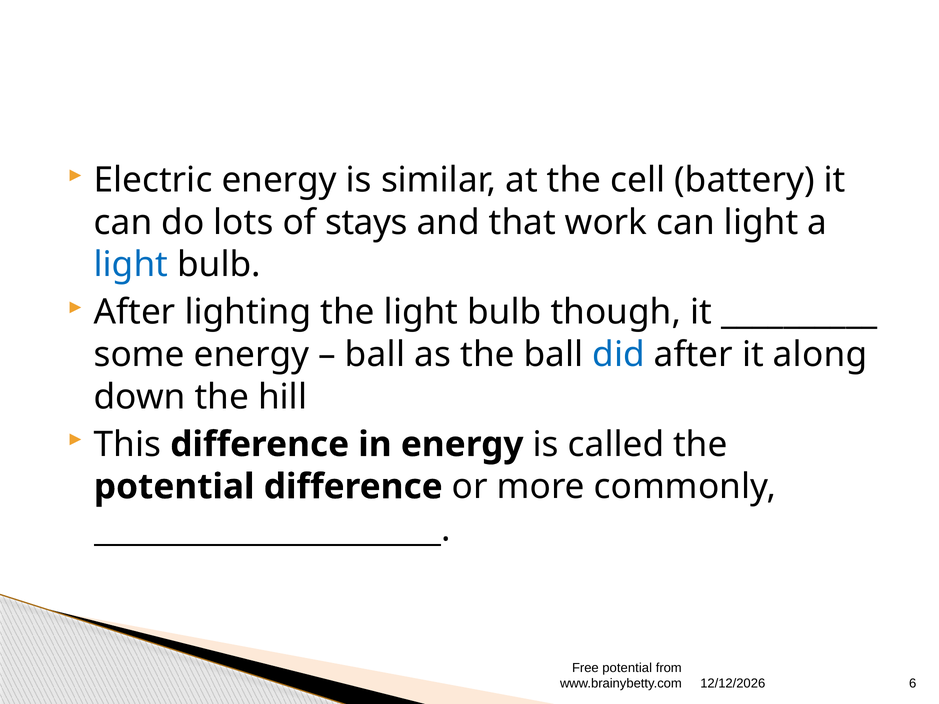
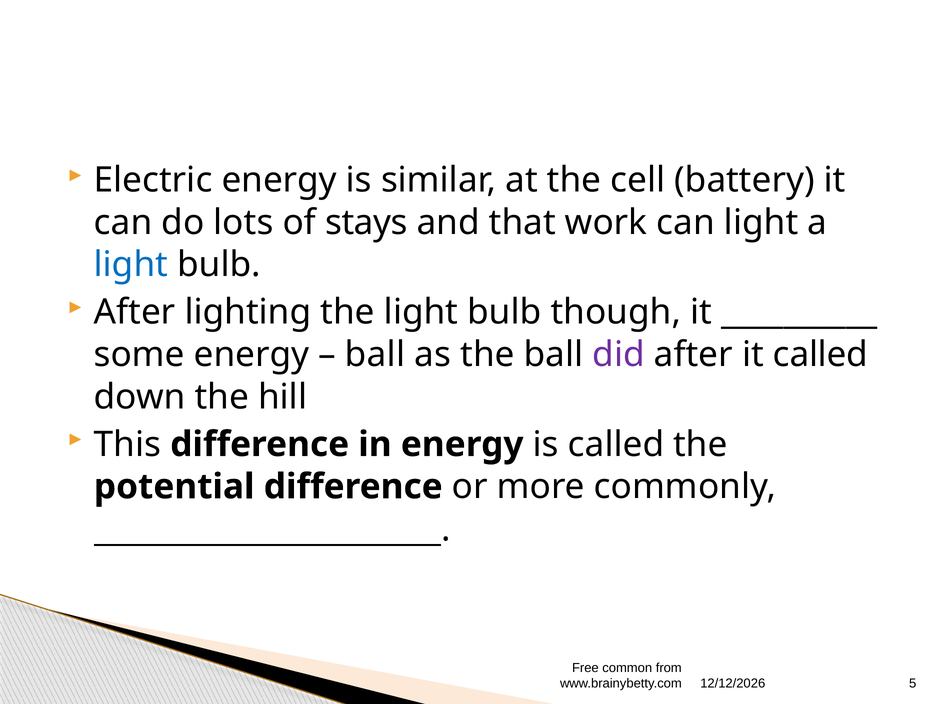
did colour: blue -> purple (619, 355)
it along: along -> called (820, 355)
Free potential: potential -> common (627, 668)
6: 6 -> 5 (913, 684)
